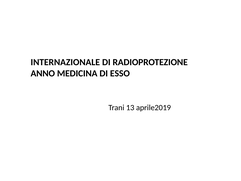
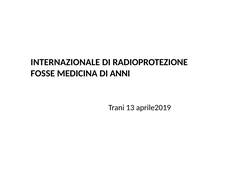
ANNO: ANNO -> FOSSE (43, 73)
ESSO: ESSO -> ANNI (120, 73)
